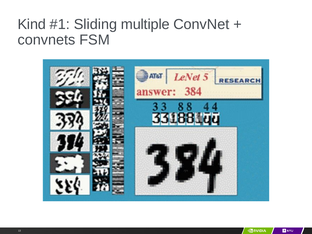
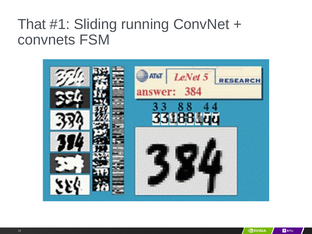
Kind: Kind -> That (32, 24)
multiple: multiple -> running (145, 24)
